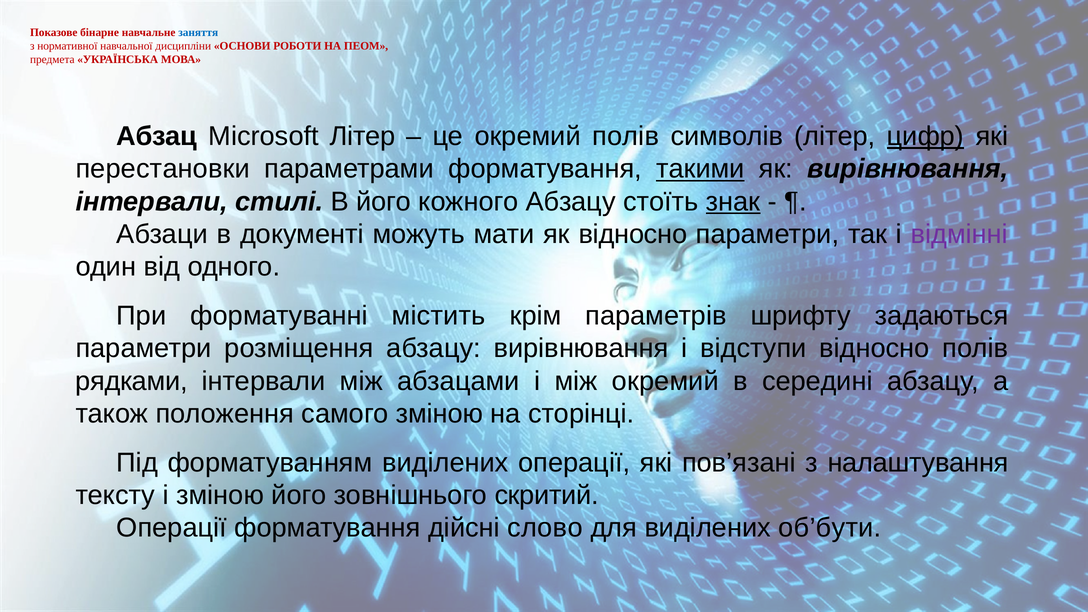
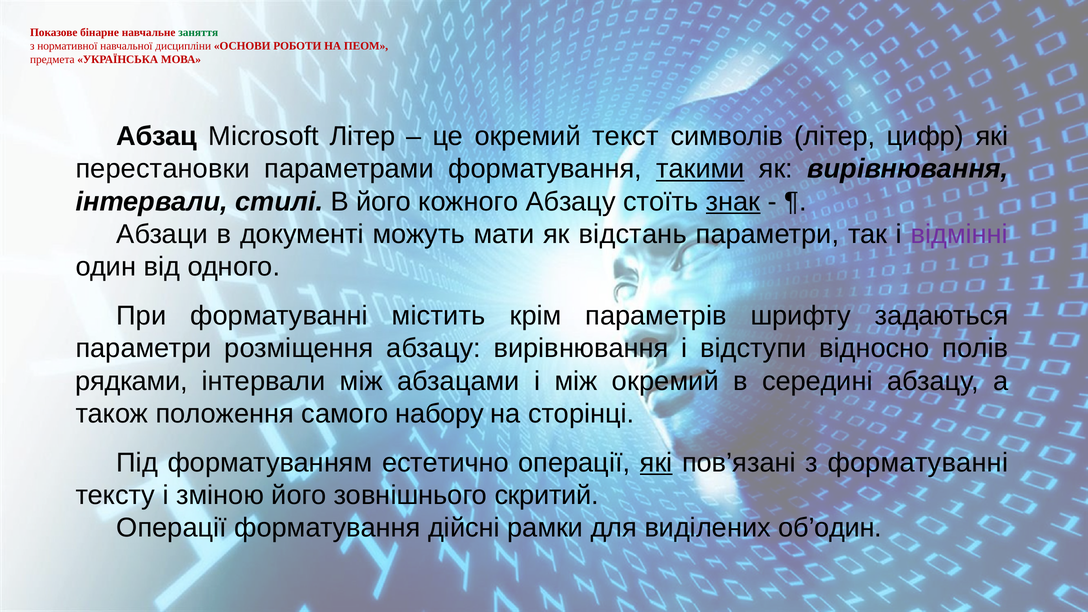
заняття colour: blue -> green (198, 32)
окремий полів: полів -> текст (626, 136)
цифр underline: present -> none (925, 136)
як відносно: відносно -> відстань (633, 234)
самого зміною: зміною -> набору (440, 414)
форматуванням виділених: виділених -> естетично (445, 463)
які underline: none -> present (656, 463)
з налаштування: налаштування -> форматуванні (918, 463)
слово: слово -> рамки (545, 528)
об’бути: об’бути -> об’один (830, 528)
